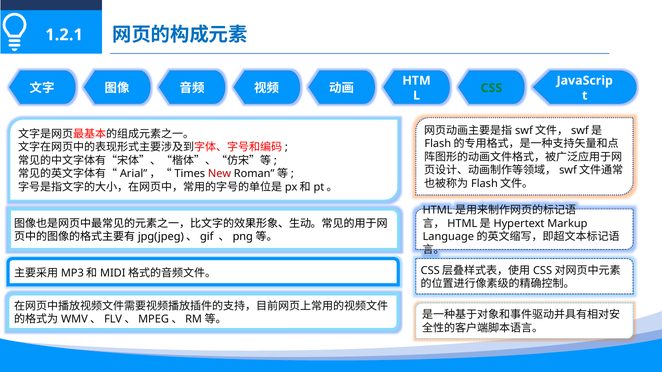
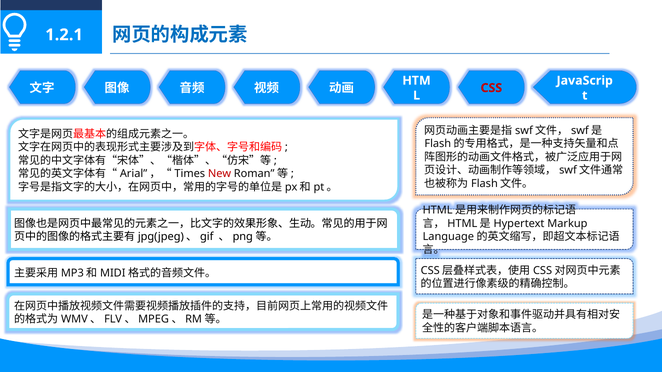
CSS colour: green -> red (491, 88)
